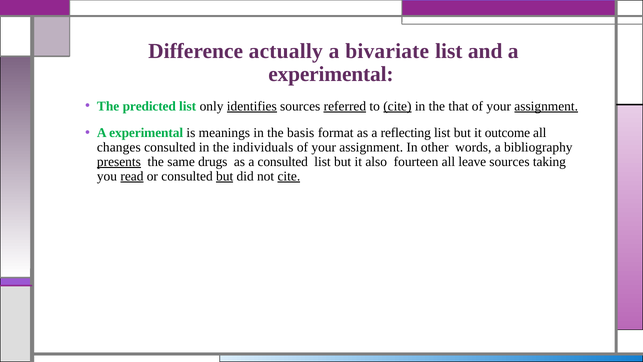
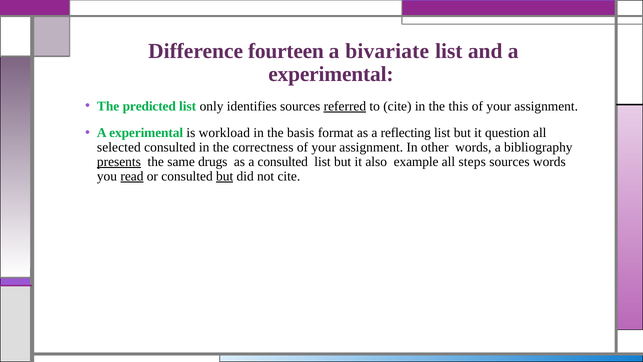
actually: actually -> fourteen (286, 51)
identifies underline: present -> none (252, 106)
cite underline: present -> none (397, 106)
that: that -> this (458, 106)
assignment underline: present -> none (546, 106)
meanings: meanings -> workload (224, 133)
outcome: outcome -> question (507, 133)
changes: changes -> selected (119, 147)
individuals: individuals -> correctness (263, 147)
fourteen: fourteen -> example (416, 162)
leave: leave -> steps (472, 162)
sources taking: taking -> words (549, 162)
cite underline: present -> none (289, 176)
